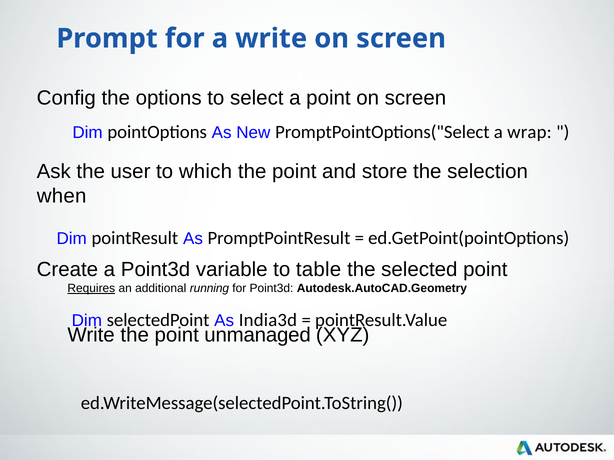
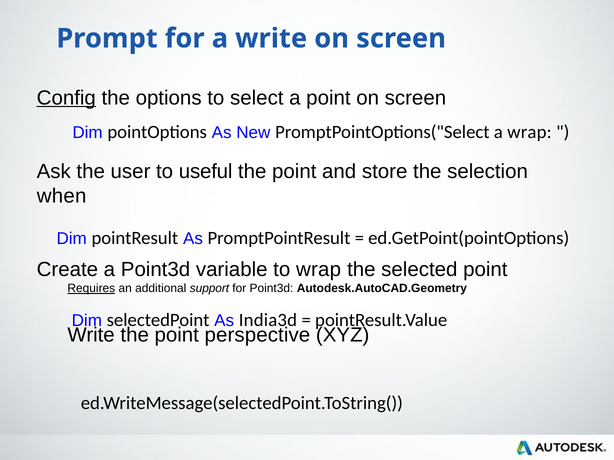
Config underline: none -> present (66, 98)
which: which -> useful (206, 172)
to table: table -> wrap (319, 270)
running: running -> support (209, 289)
unmanaged: unmanaged -> perspective (257, 335)
